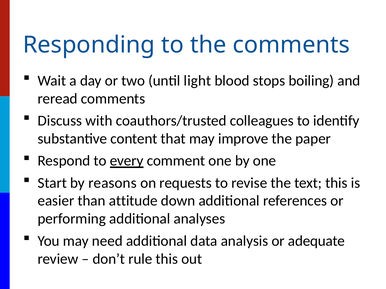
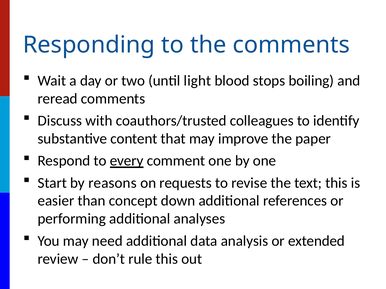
attitude: attitude -> concept (133, 201)
adequate: adequate -> extended (316, 241)
